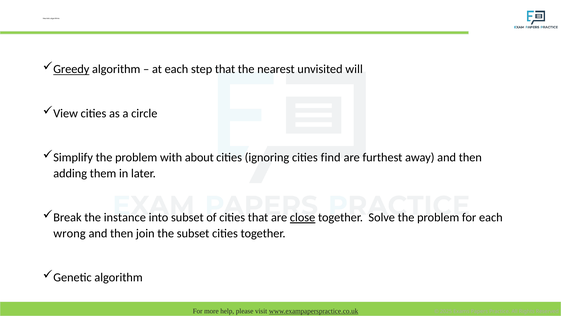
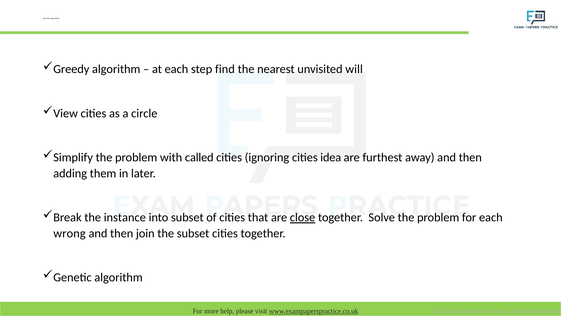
Greedy underline: present -> none (71, 69)
step that: that -> find (225, 69)
about: about -> called (199, 157)
find: find -> idea (331, 157)
